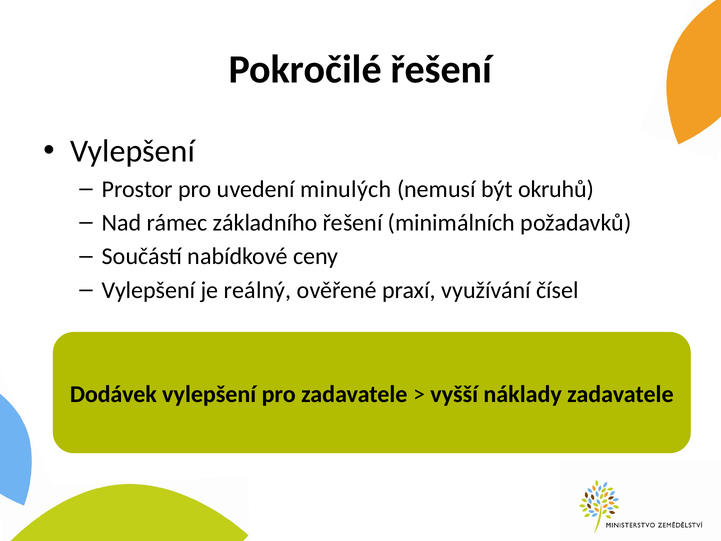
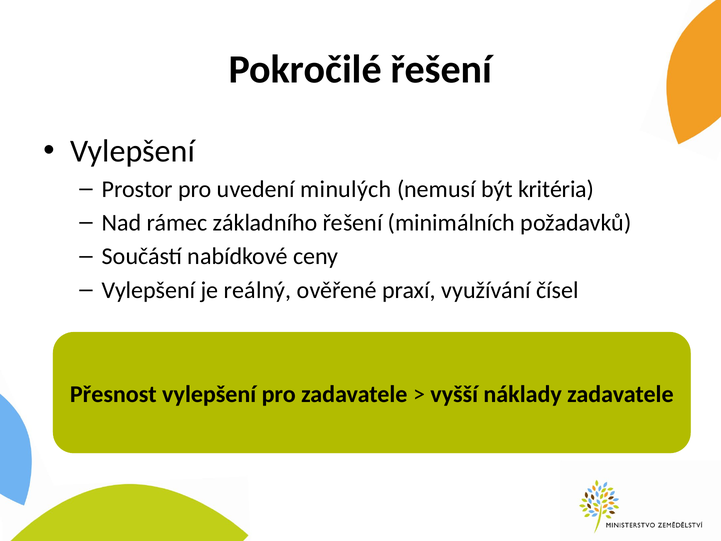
okruhů: okruhů -> kritéria (556, 189)
Dodávek: Dodávek -> Přesnost (113, 394)
